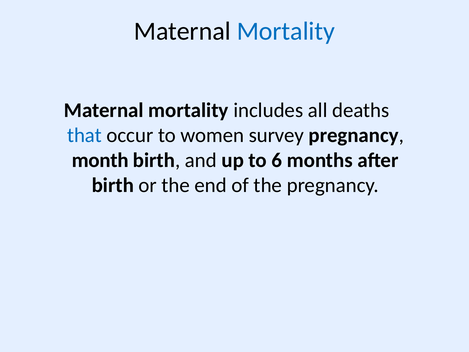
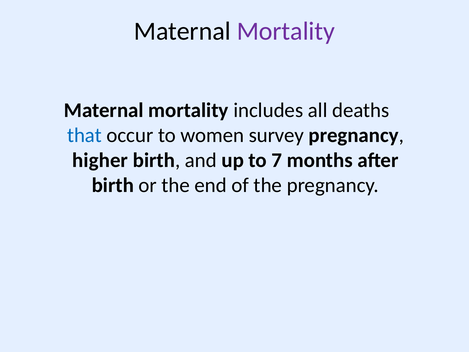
Mortality colour: blue -> purple (286, 31)
month: month -> higher (100, 160)
6: 6 -> 7 (277, 160)
